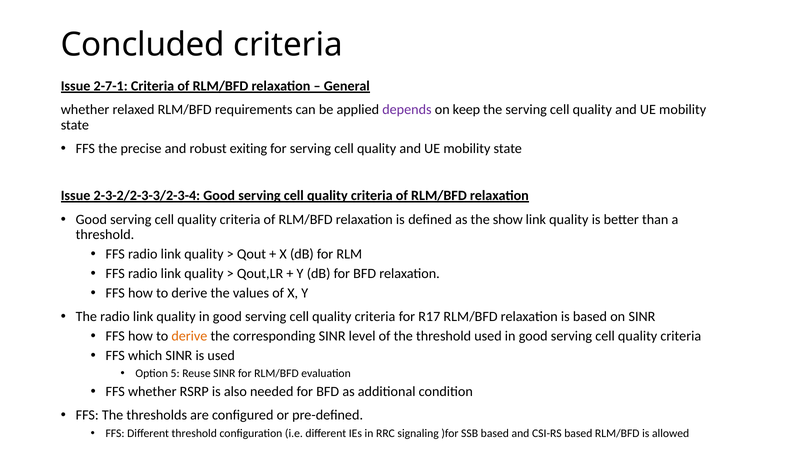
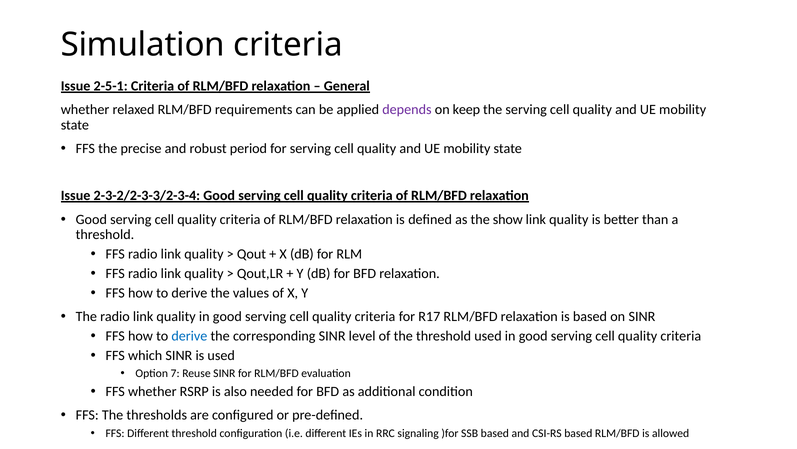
Concluded: Concluded -> Simulation (143, 45)
2-7-1: 2-7-1 -> 2-5-1 (111, 86)
exiting: exiting -> period (248, 148)
derive colour: orange -> blue (189, 335)
5: 5 -> 7 (175, 373)
